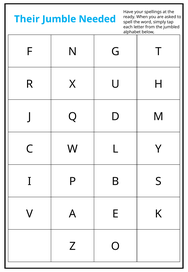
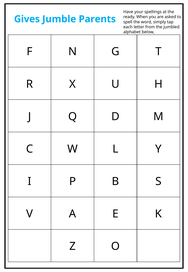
Their: Their -> Gives (27, 19)
Needed: Needed -> Parents (97, 19)
